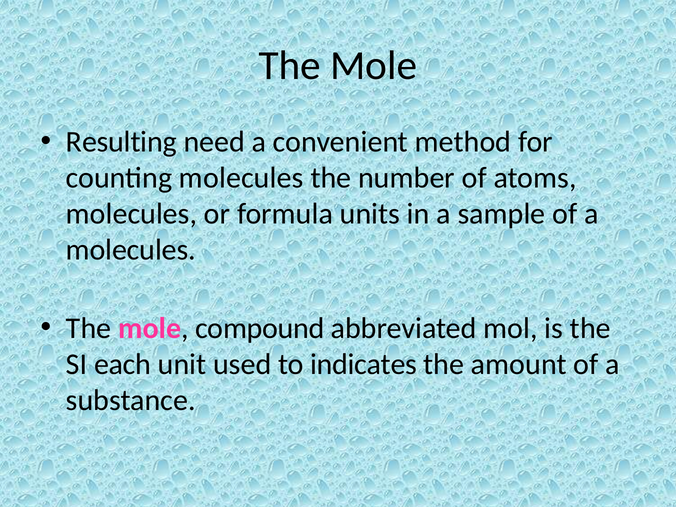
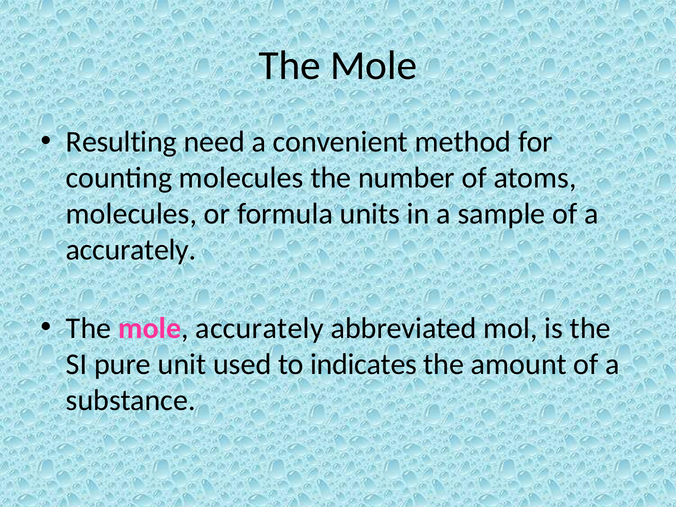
molecules: molecules -> accurately (131, 250)
mole compound: compound -> accurately (259, 328)
each: each -> pure (122, 364)
